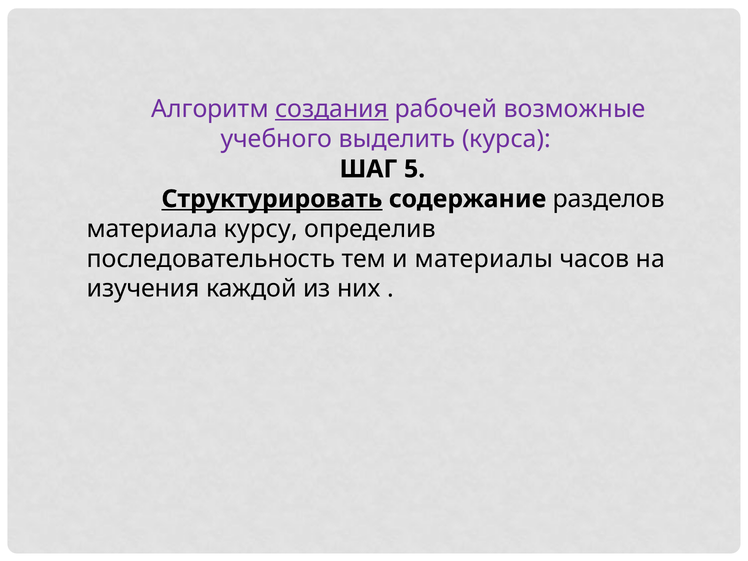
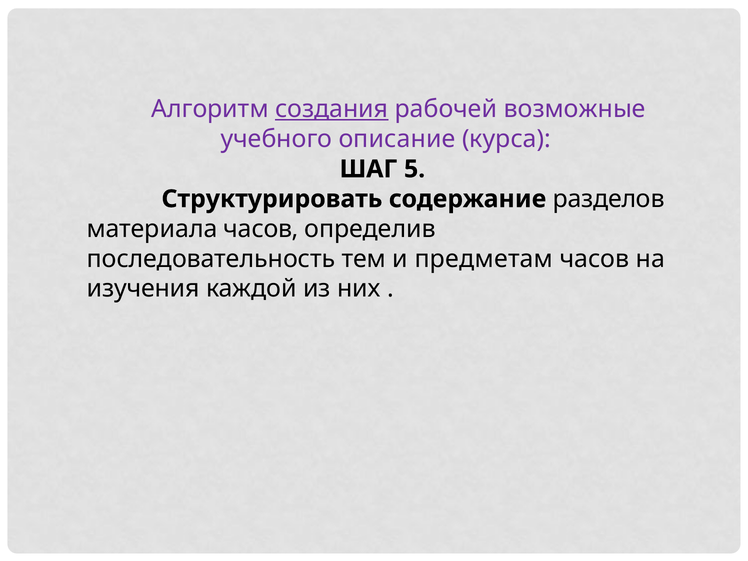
выделить: выделить -> описание (397, 139)
Структурировать underline: present -> none (272, 199)
материала курсу: курсу -> часов (261, 229)
материалы: материалы -> предметам (484, 259)
